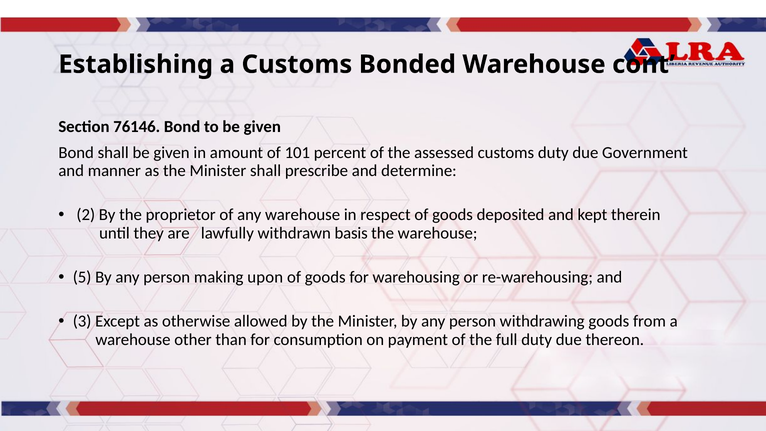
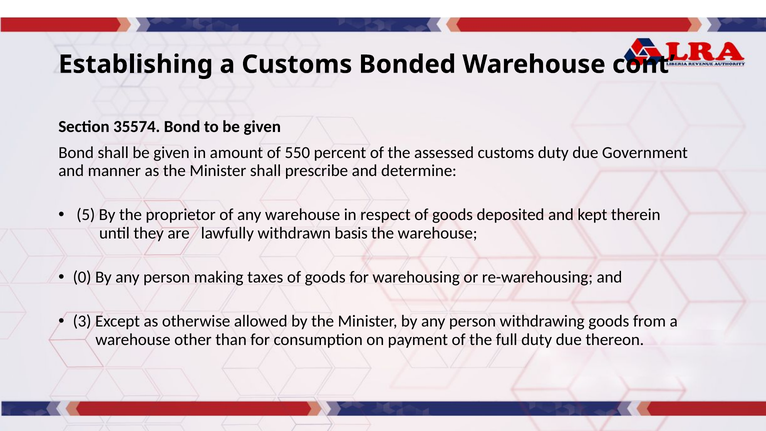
76146: 76146 -> 35574 (137, 127)
101: 101 -> 550 (297, 153)
2: 2 -> 5 (86, 215)
5: 5 -> 0 (82, 277)
upon: upon -> taxes (265, 277)
